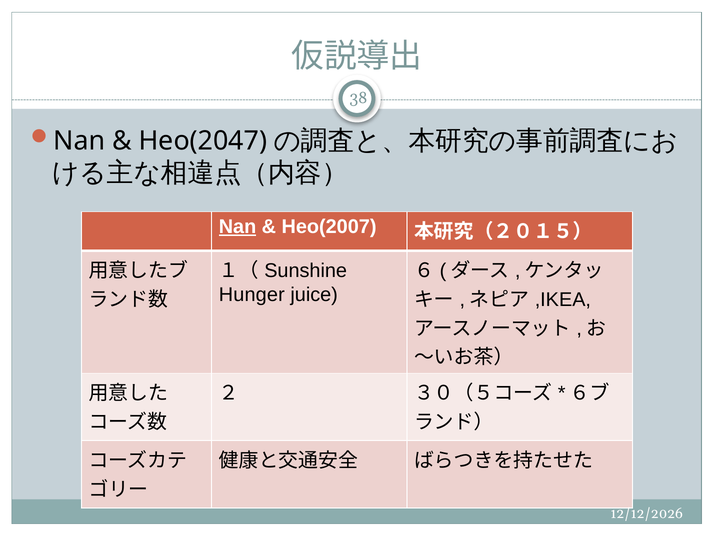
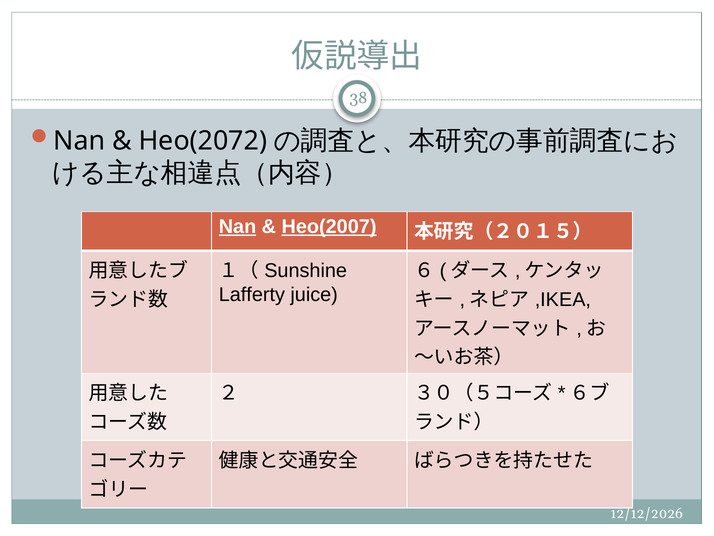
Heo(2047: Heo(2047 -> Heo(2072 (203, 141)
Heo(2007 underline: none -> present (329, 227)
Hunger: Hunger -> Lafferty (252, 294)
